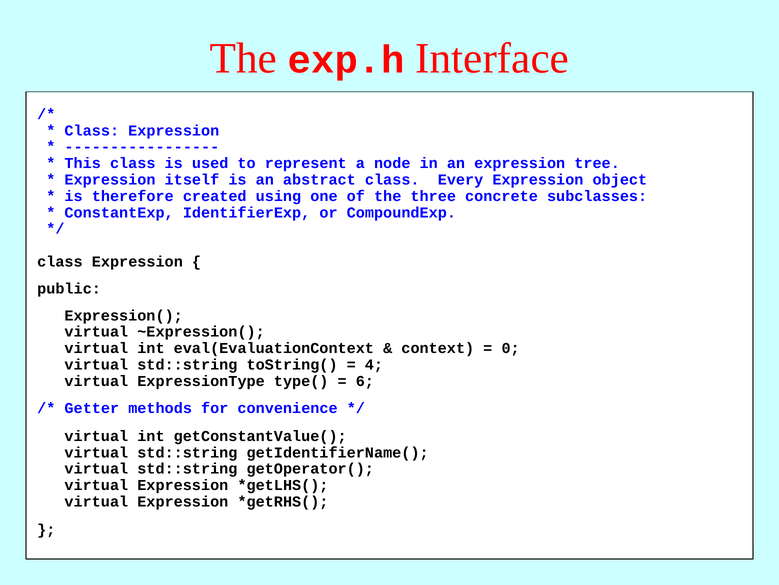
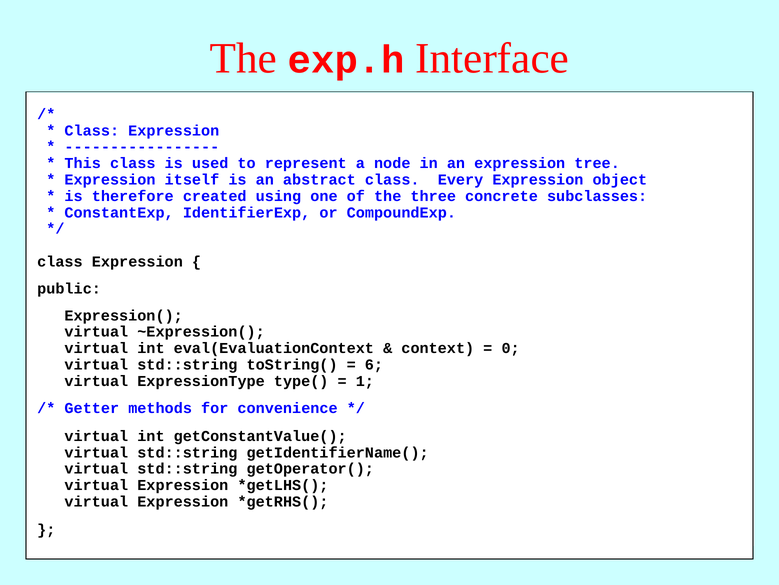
4: 4 -> 6 (374, 364)
6: 6 -> 1 (365, 381)
